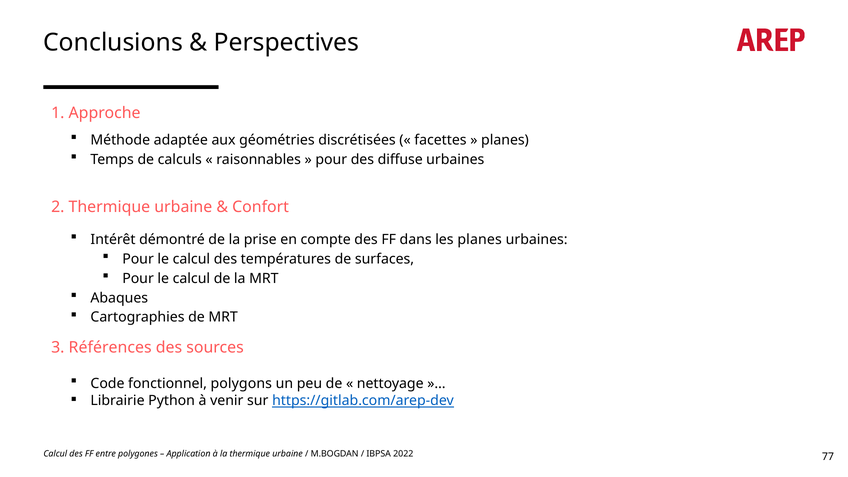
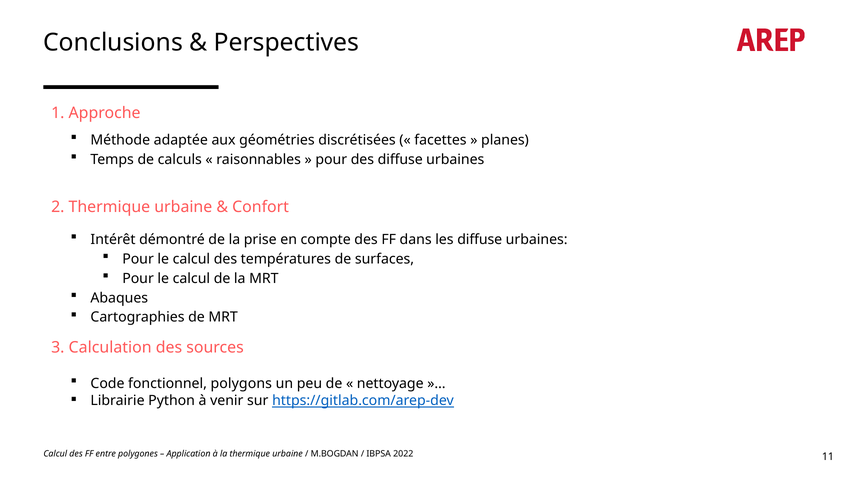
les planes: planes -> diffuse (480, 240)
Références: Références -> Calculation (110, 348)
77: 77 -> 11 (828, 457)
